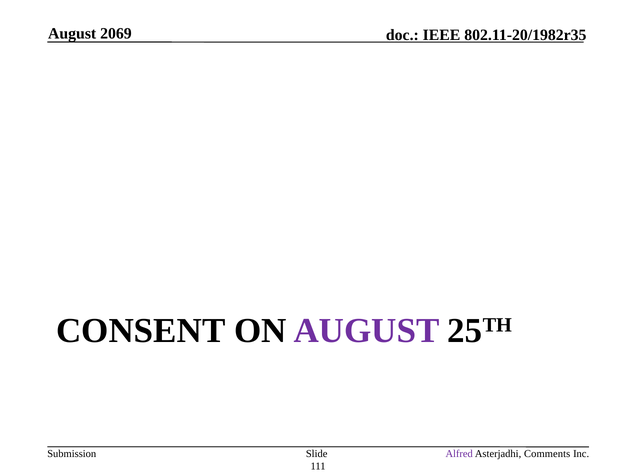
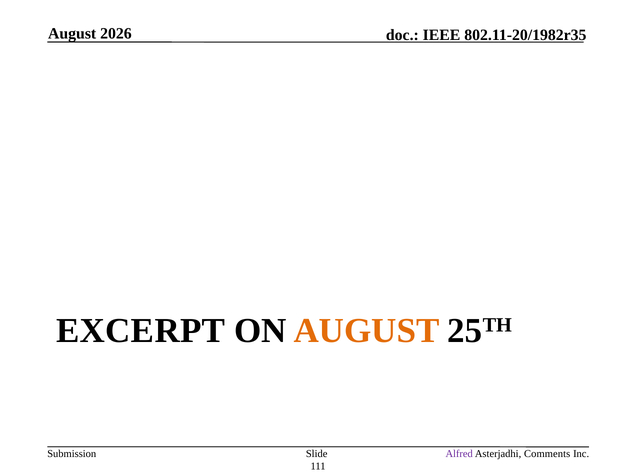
2069: 2069 -> 2026 (116, 33)
CONSENT: CONSENT -> EXCERPT (141, 331)
AUGUST colour: purple -> orange (366, 331)
